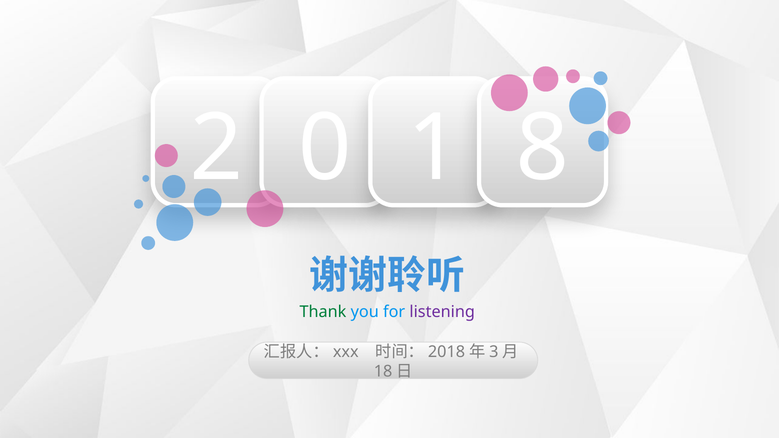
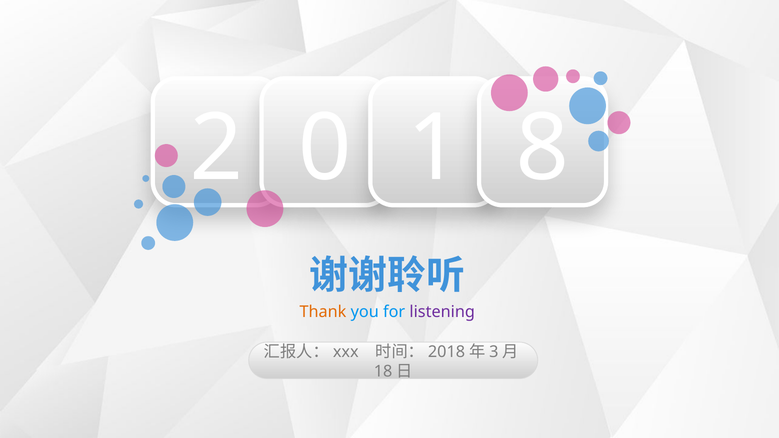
Thank colour: green -> orange (323, 312)
